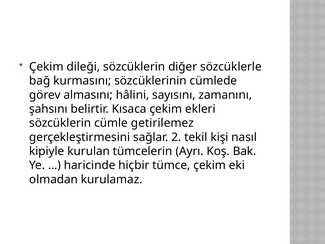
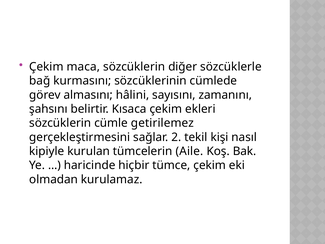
dileği: dileği -> maca (83, 67)
Ayrı: Ayrı -> Aile (189, 151)
